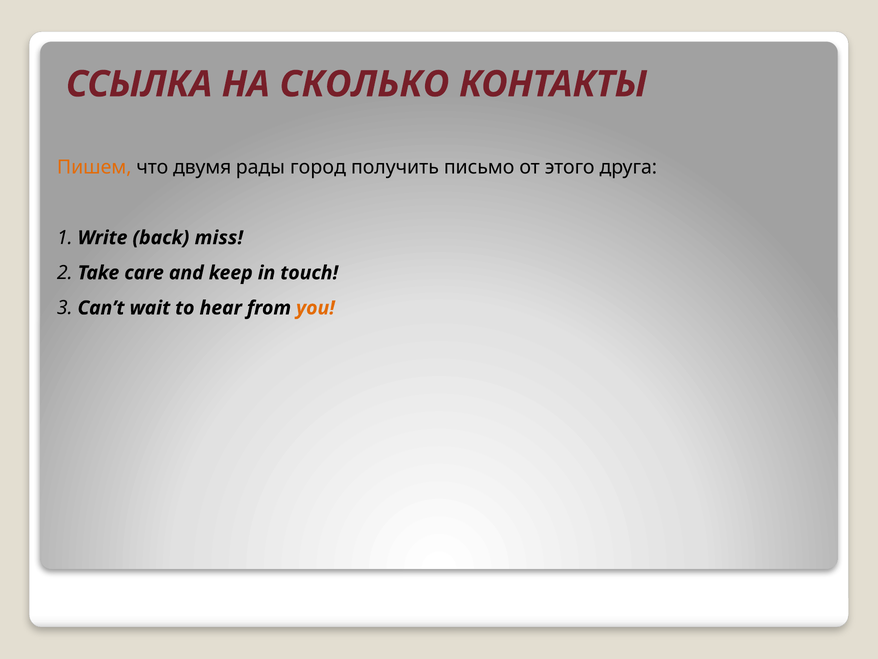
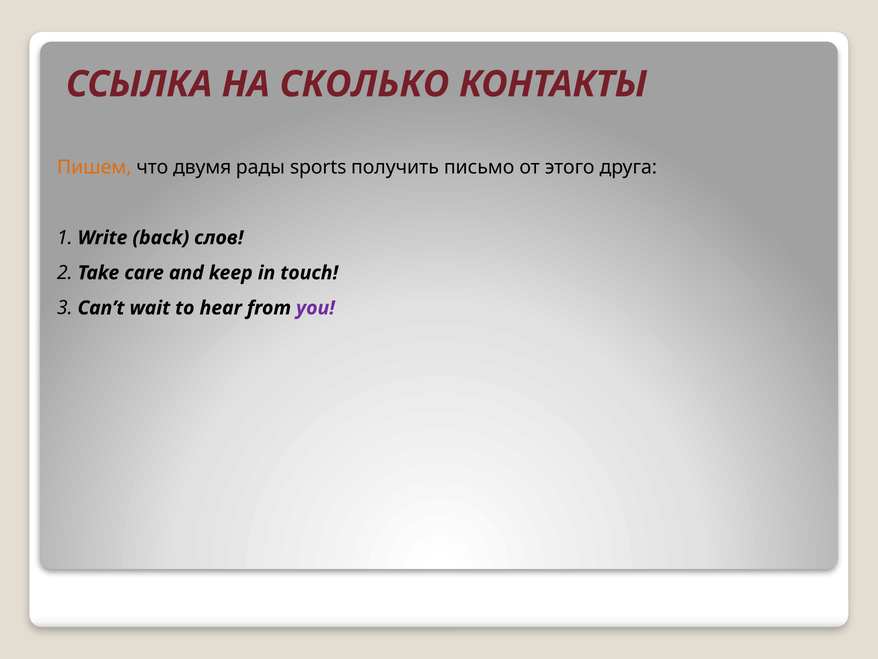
город: город -> sports (318, 167)
miss: miss -> слов (219, 238)
you colour: orange -> purple (315, 308)
